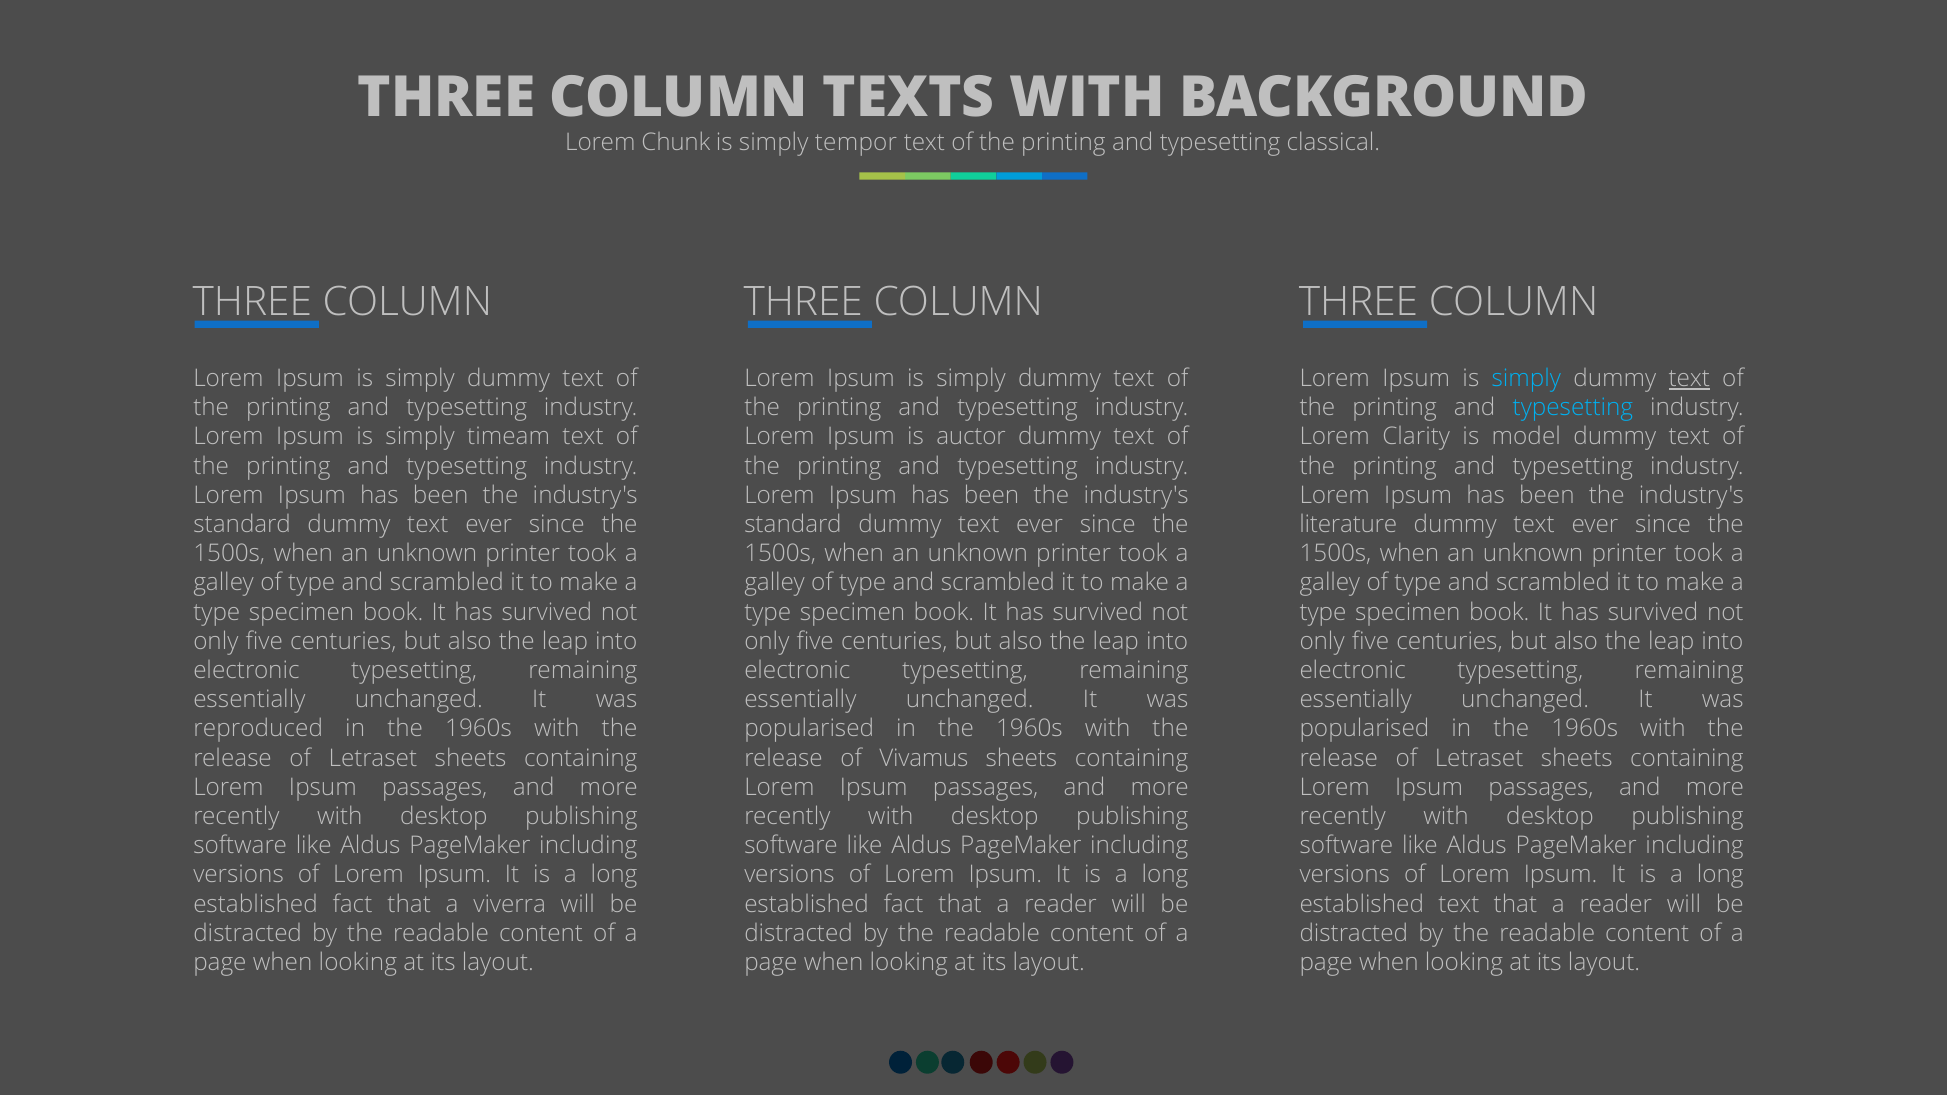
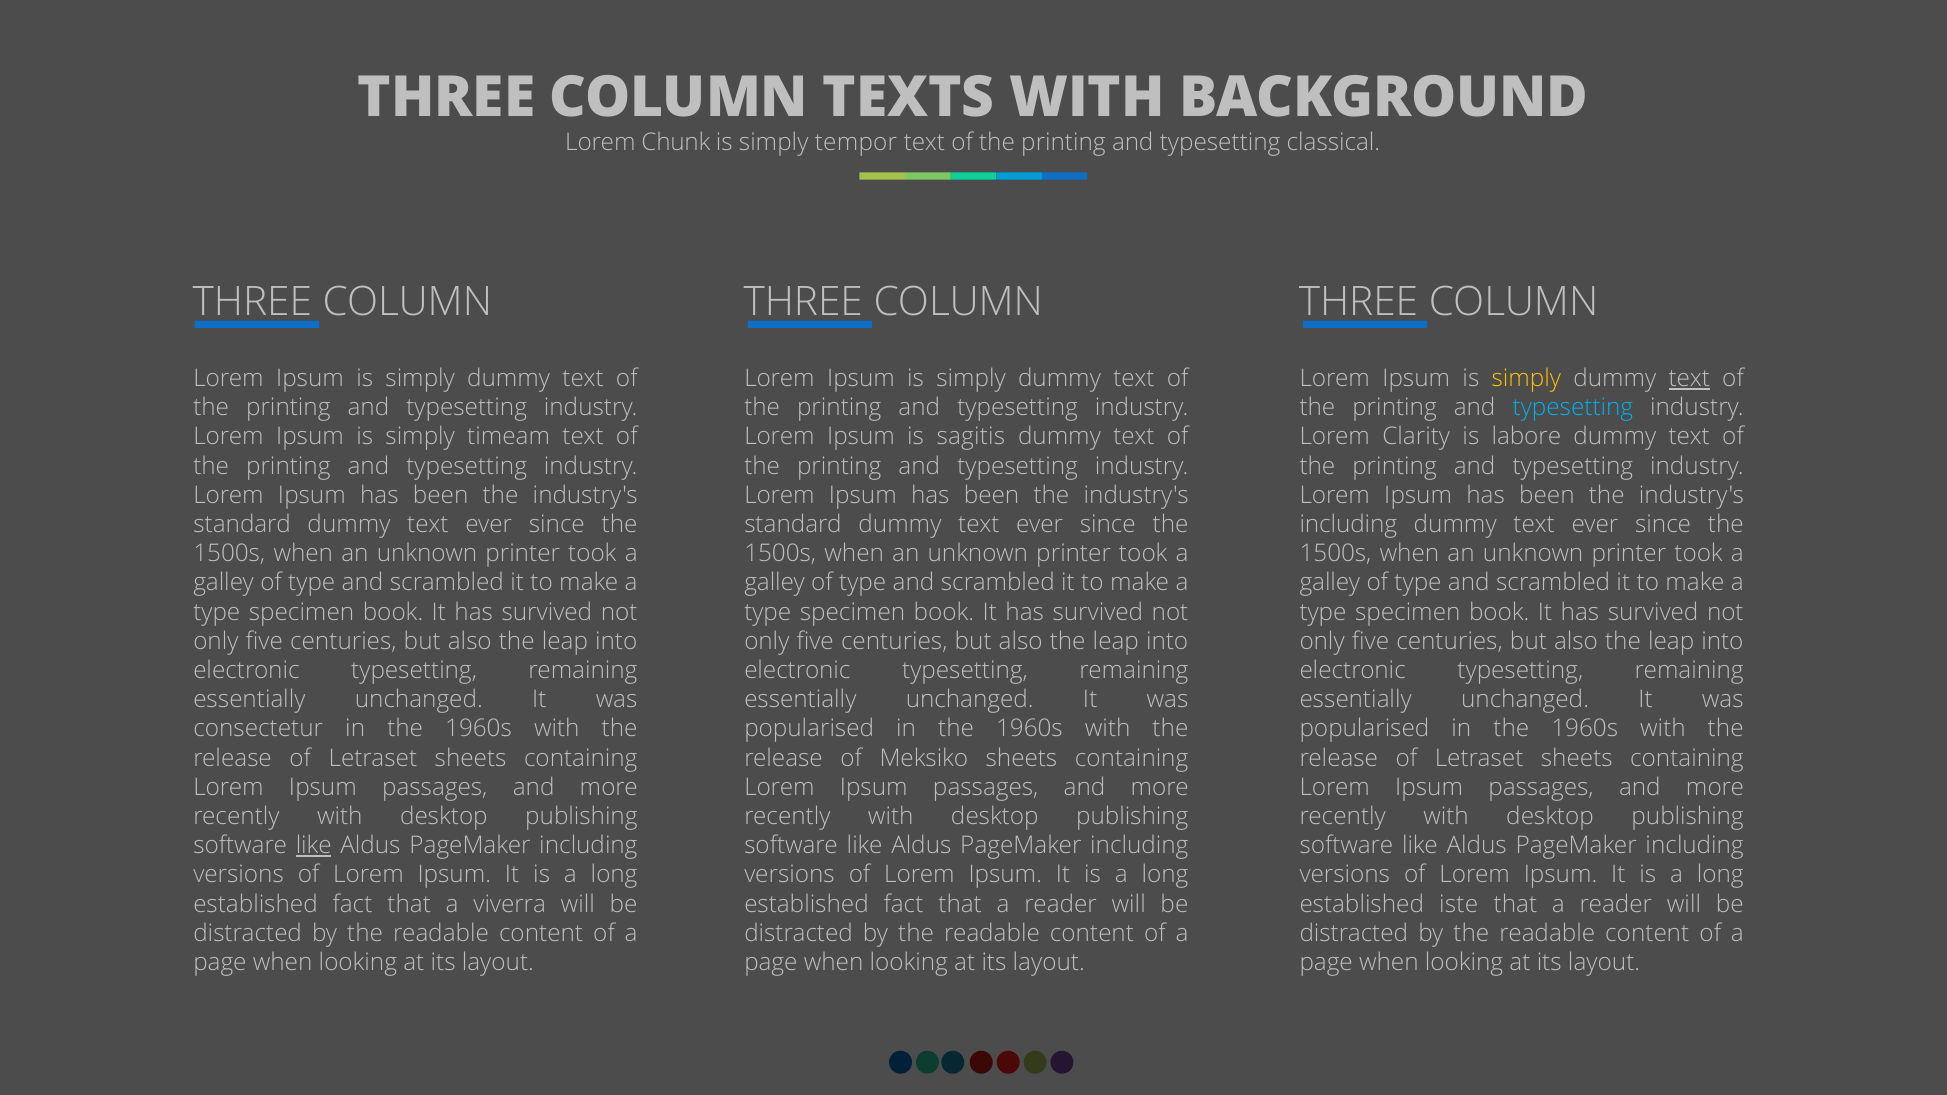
simply colour: light blue -> yellow (1526, 378)
auctor: auctor -> sagitis (971, 437)
model: model -> labore (1526, 437)
literature: literature -> including (1348, 525)
reproduced: reproduced -> consectetur (258, 729)
Vivamus: Vivamus -> Meksiko (924, 758)
like underline: none -> present (314, 846)
established text: text -> iste (1459, 904)
